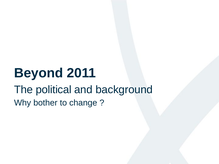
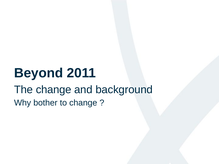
The political: political -> change (54, 90)
